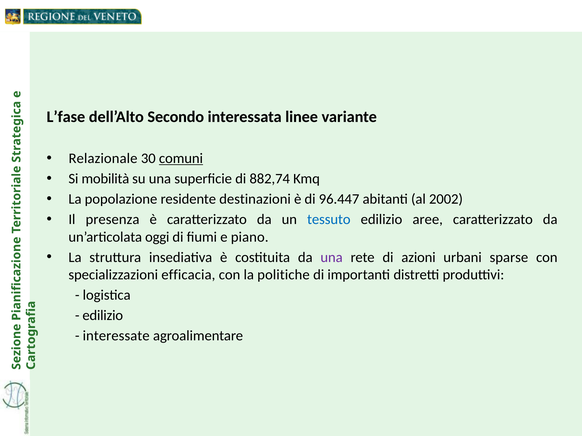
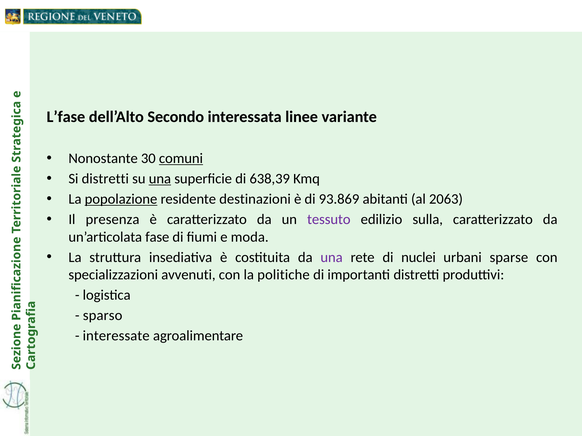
Relazionale: Relazionale -> Nonostante (103, 159)
Si mobilità: mobilità -> distretti (105, 179)
una underline: none -> present (160, 179)
882,74: 882,74 -> 638,39 (270, 179)
popolazione underline: none -> present (121, 199)
96.447: 96.447 -> 93.869 (339, 199)
2002: 2002 -> 2063 (446, 199)
tessuto colour: blue -> purple (329, 220)
aree: aree -> sulla (428, 220)
oggi: oggi -> fase (157, 237)
piano: piano -> moda (250, 237)
azioni: azioni -> nuclei (419, 258)
efficacia: efficacia -> avvenuti (188, 275)
edilizio: edilizio -> sparso (103, 316)
